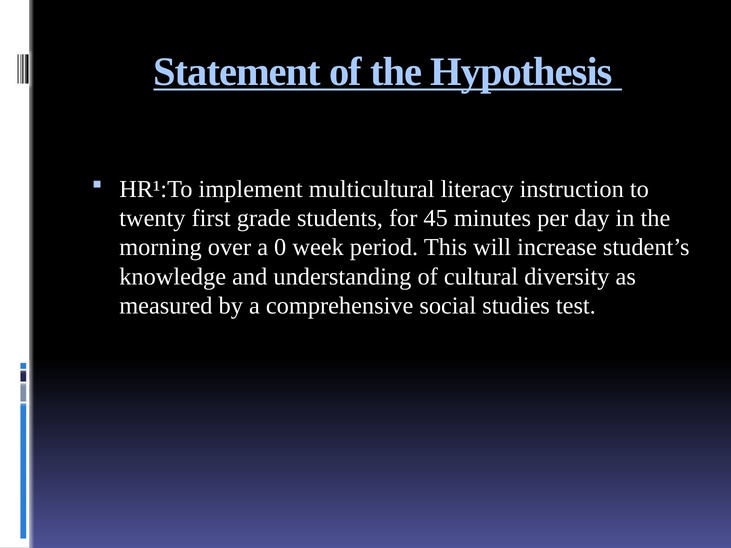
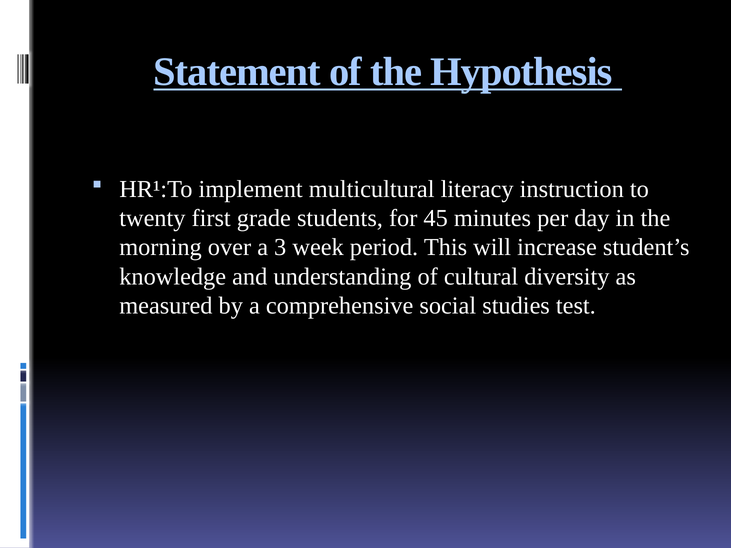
0: 0 -> 3 (280, 248)
